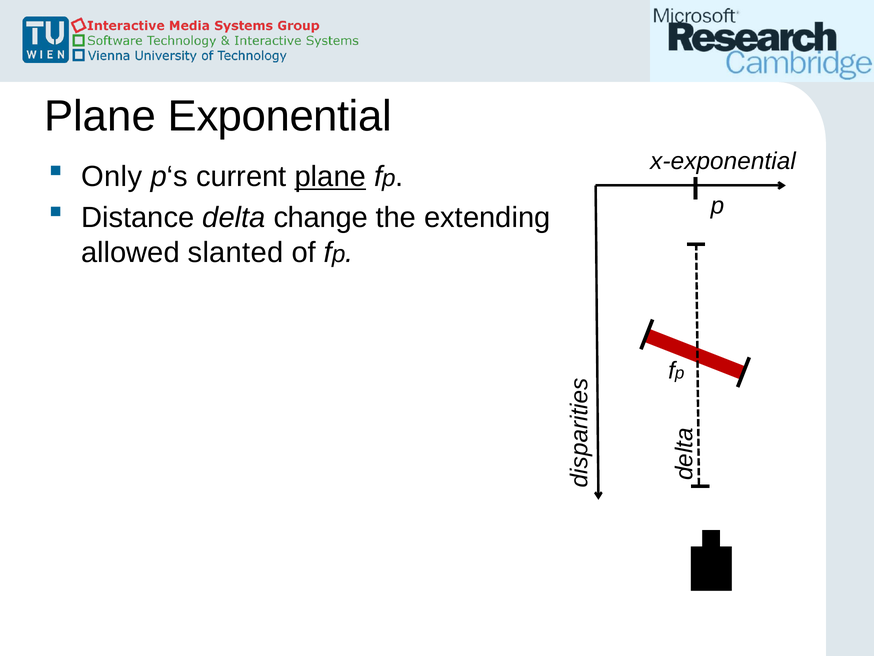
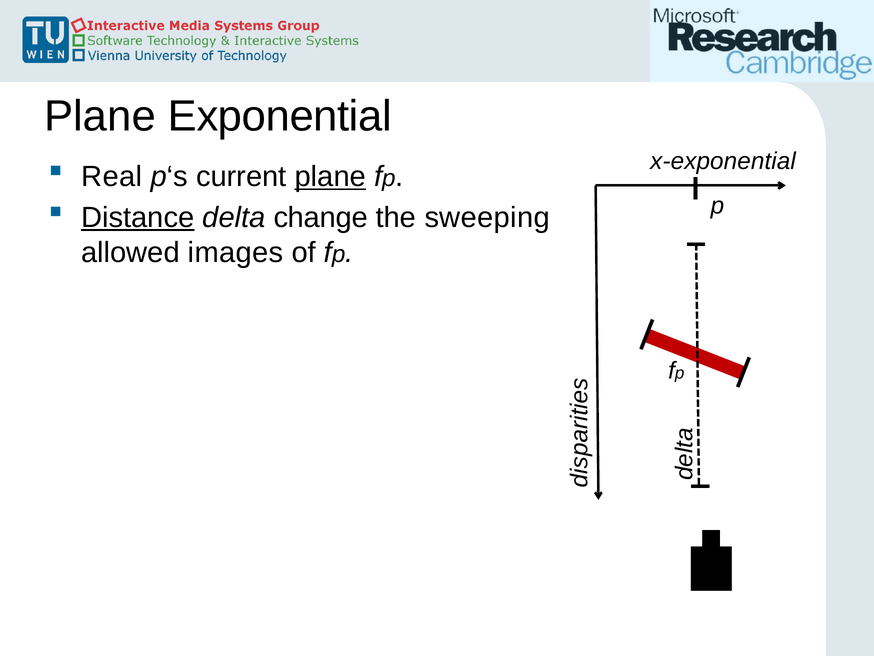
Only: Only -> Real (112, 177)
Distance underline: none -> present (138, 217)
extending: extending -> sweeping (487, 217)
slanted: slanted -> images (236, 252)
